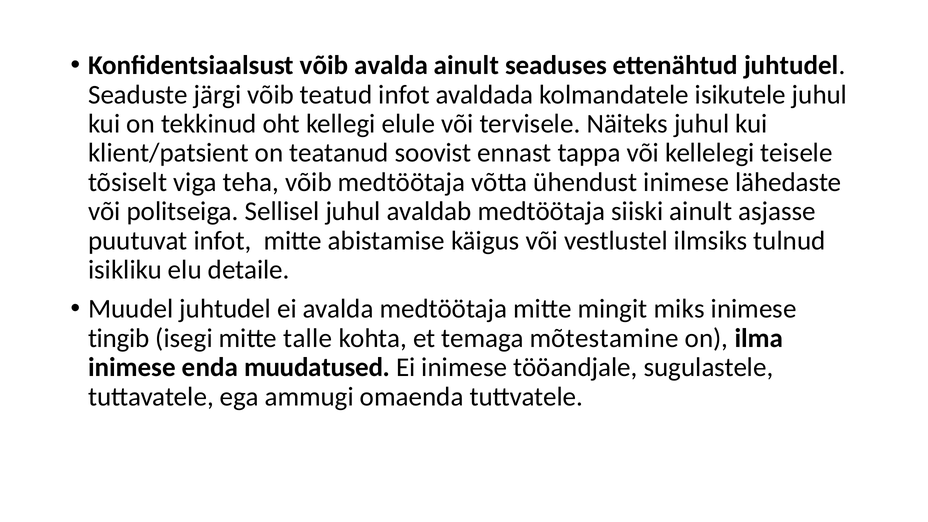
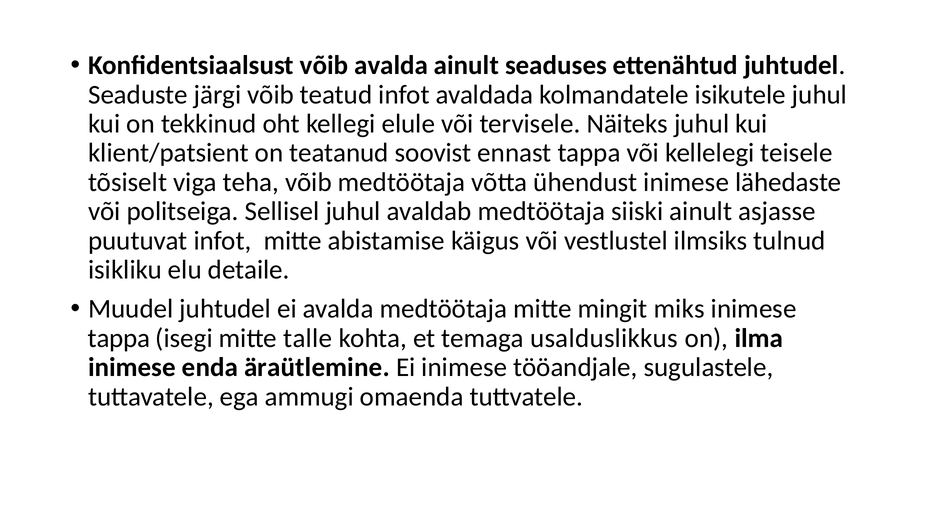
tingib: tingib -> tappa (119, 338)
mõtestamine: mõtestamine -> usalduslikkus (604, 338)
muudatused: muudatused -> äraütlemine (317, 367)
